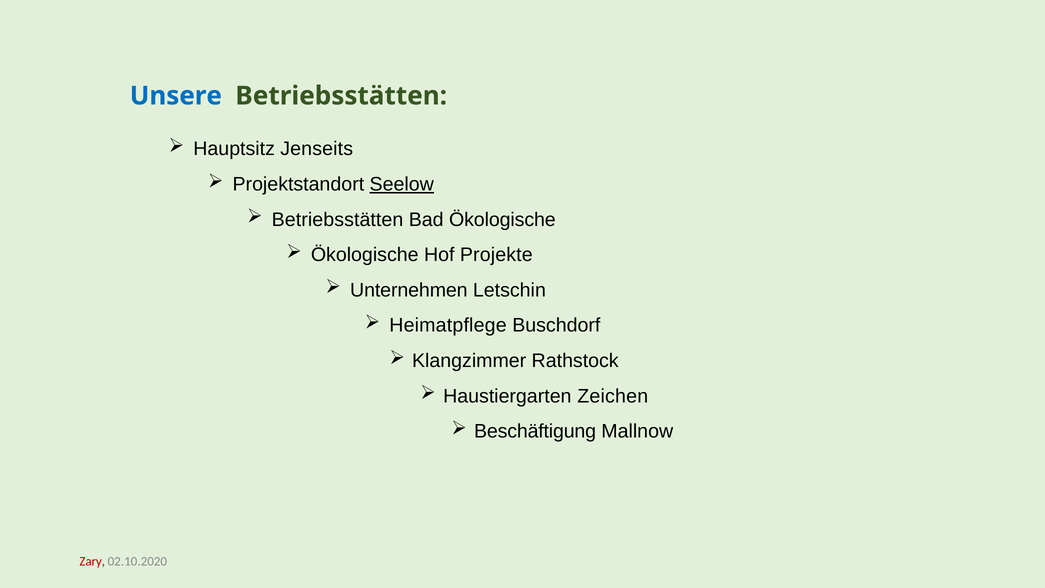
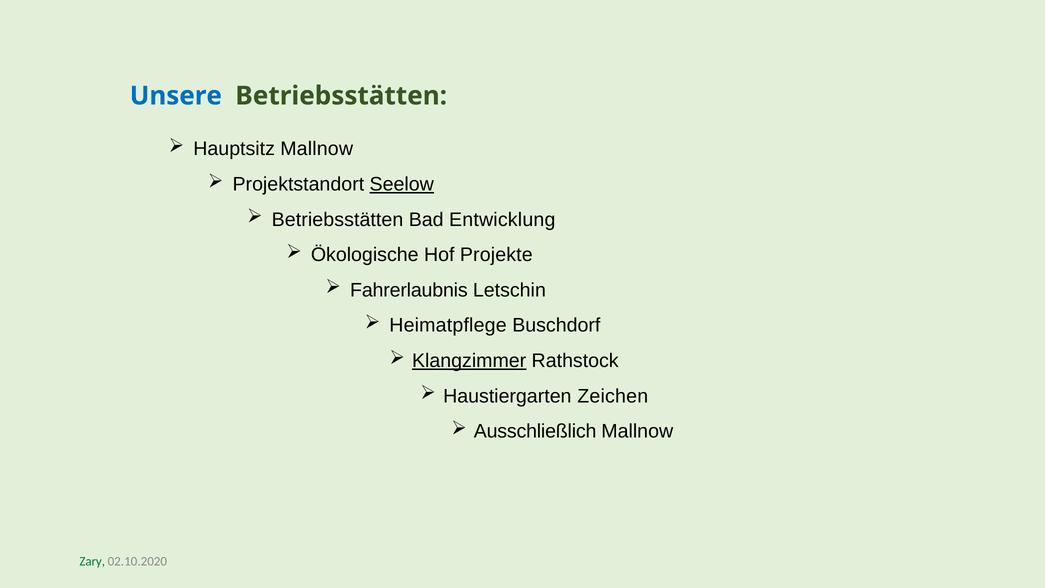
Hauptsitz Jenseits: Jenseits -> Mallnow (317, 149)
Bad Ökologische: Ökologische -> Entwicklung (502, 219)
Unternehmen: Unternehmen -> Fahrerlaubnis (409, 290)
Klangzimmer underline: none -> present (469, 361)
Beschäftigung: Beschäftigung -> Ausschließlich (535, 431)
Zary colour: red -> green (92, 561)
